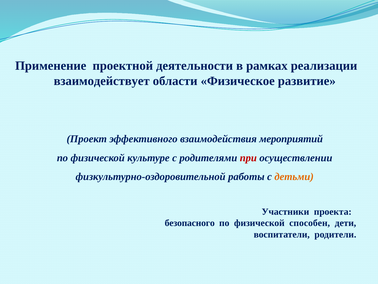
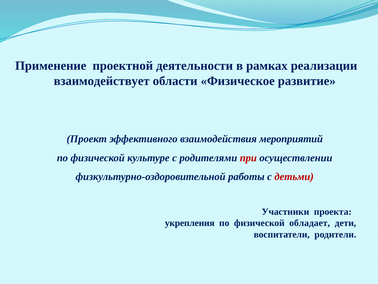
детьми colour: orange -> red (294, 176)
безопасного: безопасного -> укрепления (190, 223)
способен: способен -> обладает (310, 223)
